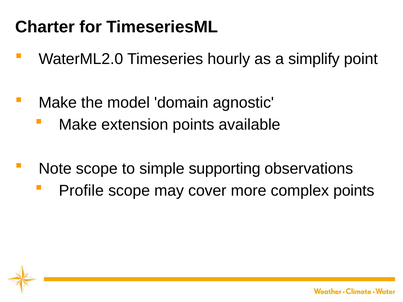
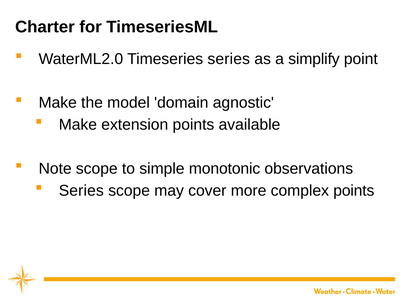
Timeseries hourly: hourly -> series (229, 59)
supporting: supporting -> monotonic (225, 169)
Profile: Profile -> Series (81, 191)
